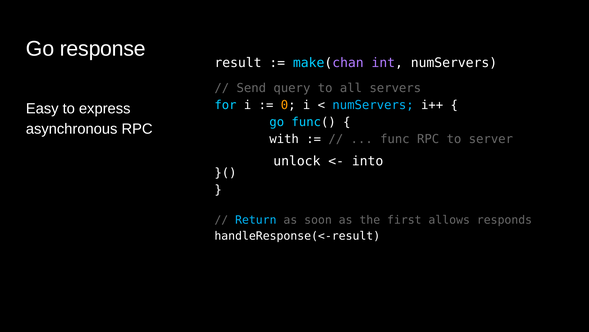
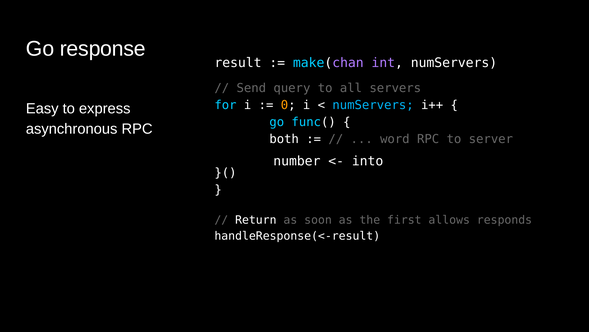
with: with -> both (284, 139)
func: func -> word (395, 139)
unlock: unlock -> number (297, 161)
Return colour: light blue -> white (256, 220)
